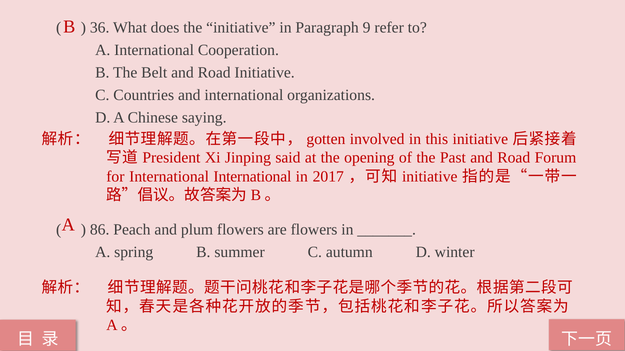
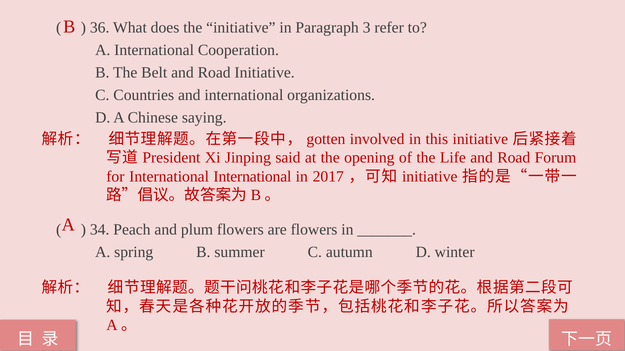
9: 9 -> 3 (367, 28)
Past: Past -> Life (453, 158)
86: 86 -> 34 (100, 230)
